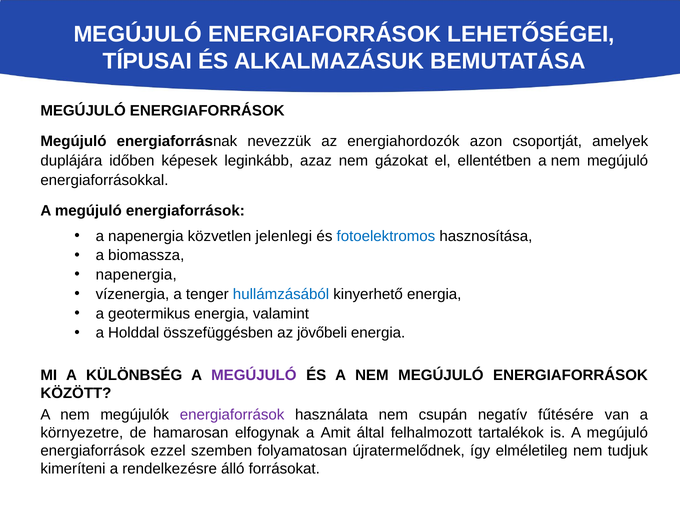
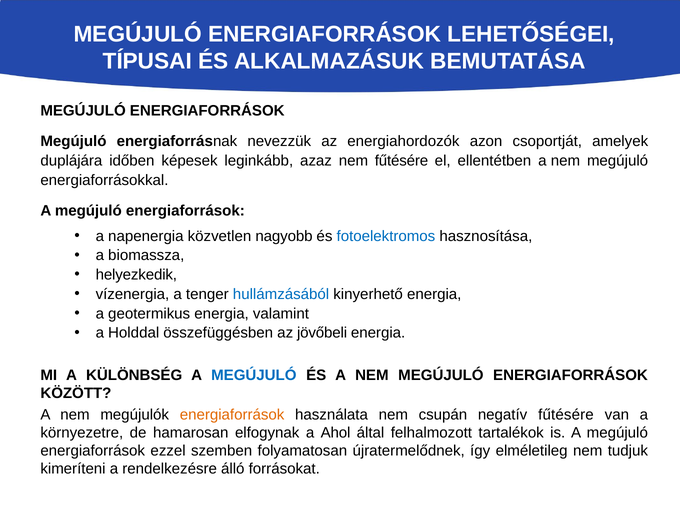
nem gázokat: gázokat -> fűtésére (402, 161)
jelenlegi: jelenlegi -> nagyobb (284, 236)
napenergia: napenergia -> helyezkedik (136, 275)
MEGÚJULÓ colour: purple -> blue (254, 375)
energiaforrások colour: purple -> orange (232, 415)
Amit: Amit -> Ahol (336, 433)
